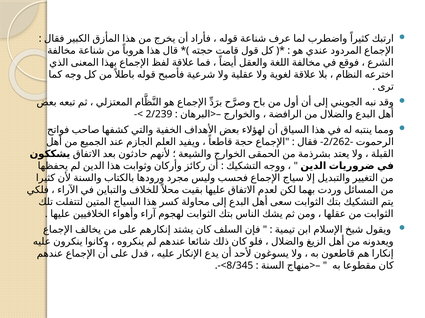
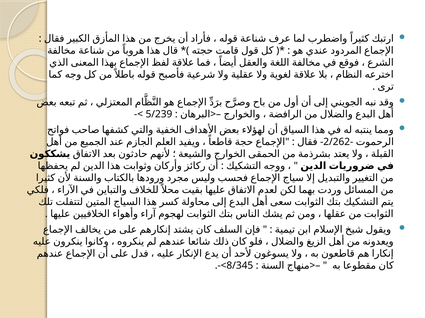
2/239: 2/239 -> 5/239 (159, 115)
